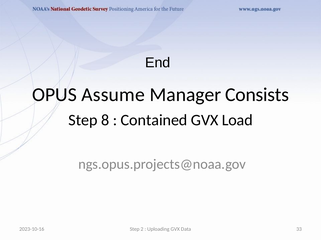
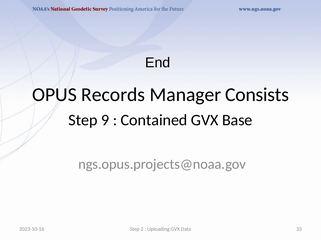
Assume: Assume -> Records (113, 95)
8: 8 -> 9 (105, 120)
Load: Load -> Base (237, 120)
